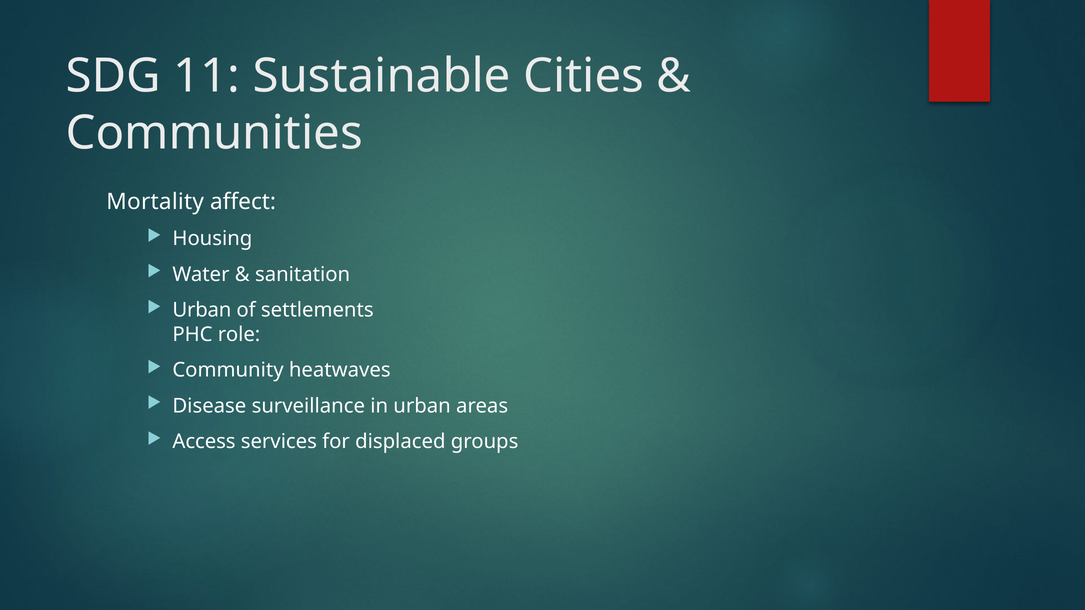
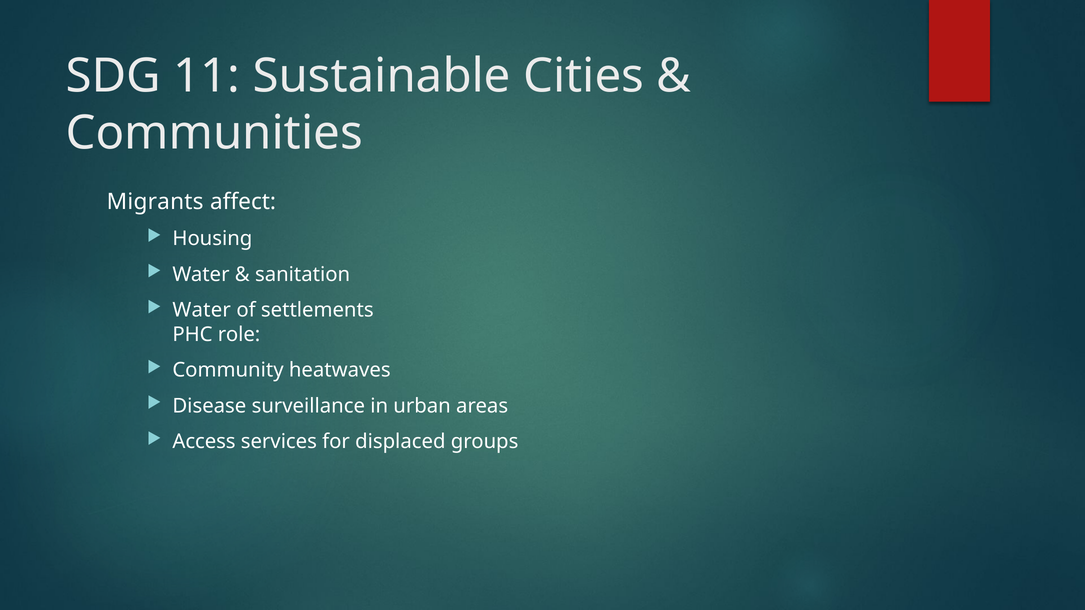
Mortality: Mortality -> Migrants (155, 202)
Urban: Urban -> Water (202, 310)
